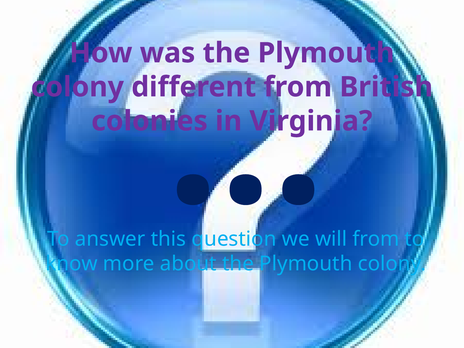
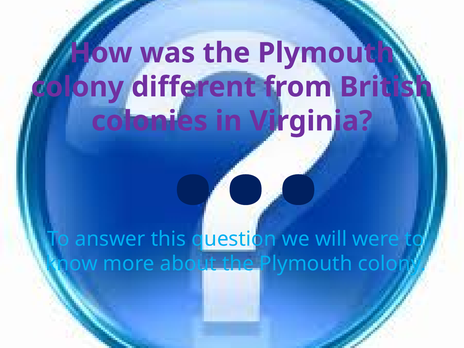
will from: from -> were (376, 239)
